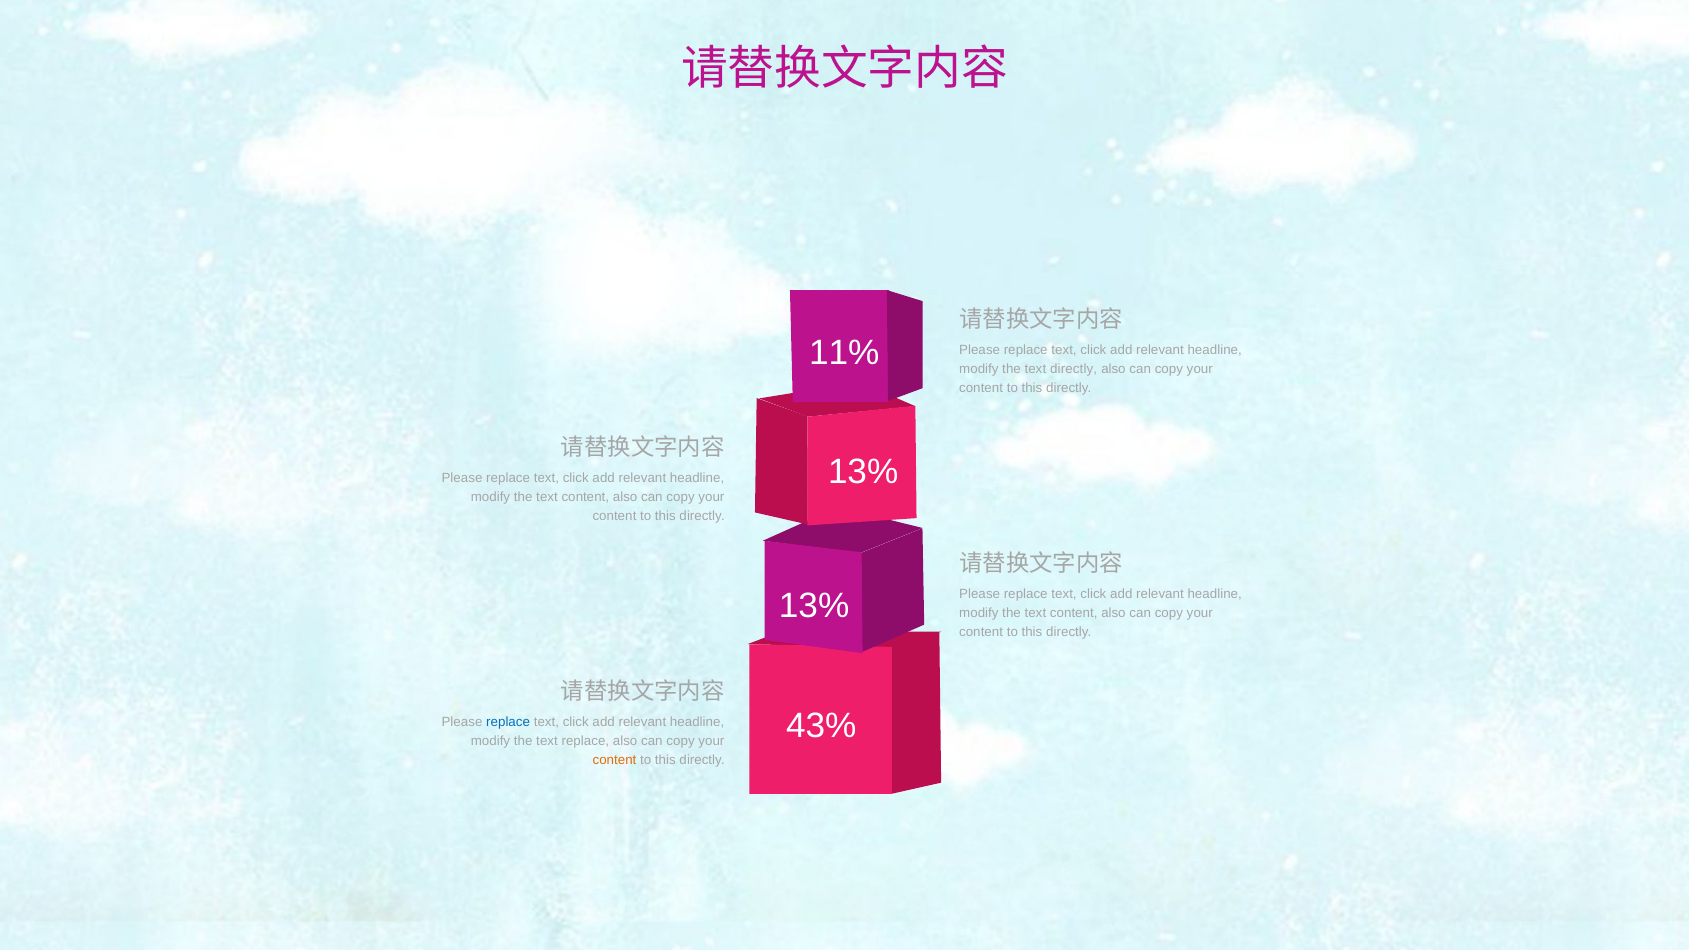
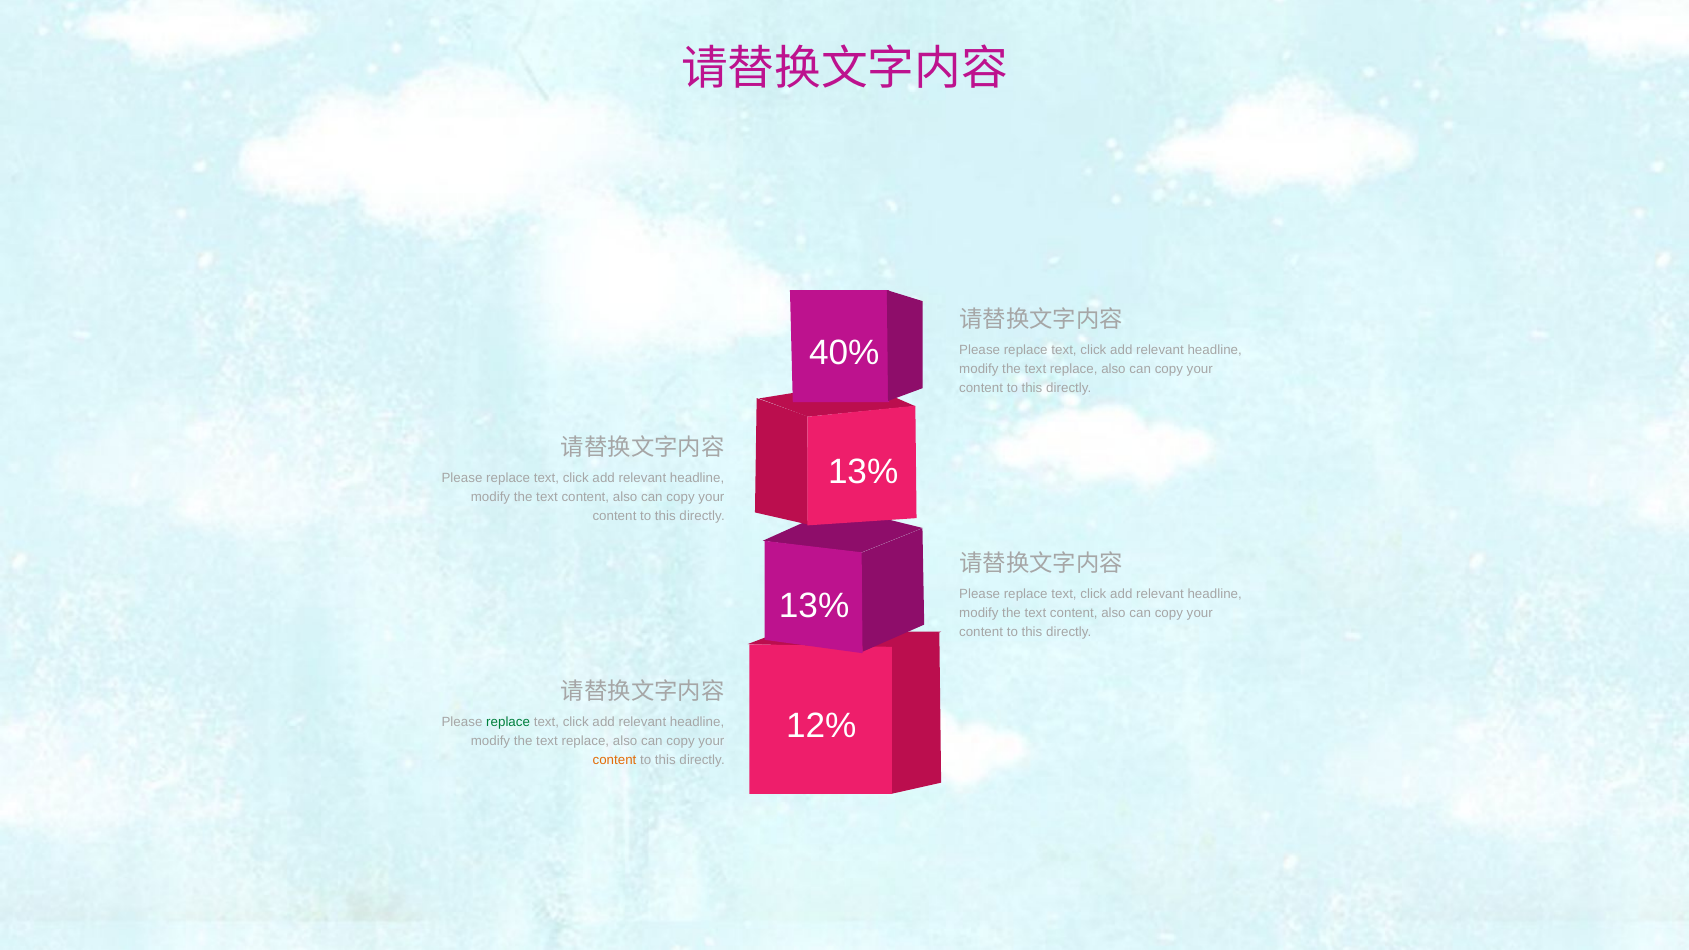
11%: 11% -> 40% (844, 353)
directly: directly -> replace (1074, 369)
43%: 43% -> 12% (821, 726)
replace colour: blue -> green (508, 722)
